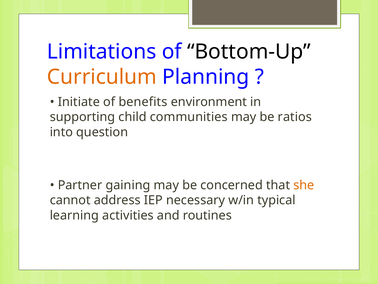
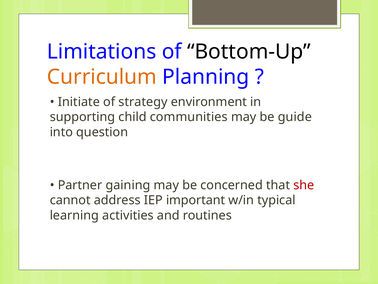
benefits: benefits -> strategy (143, 102)
ratios: ratios -> guide (295, 117)
she colour: orange -> red (304, 185)
necessary: necessary -> important (196, 200)
